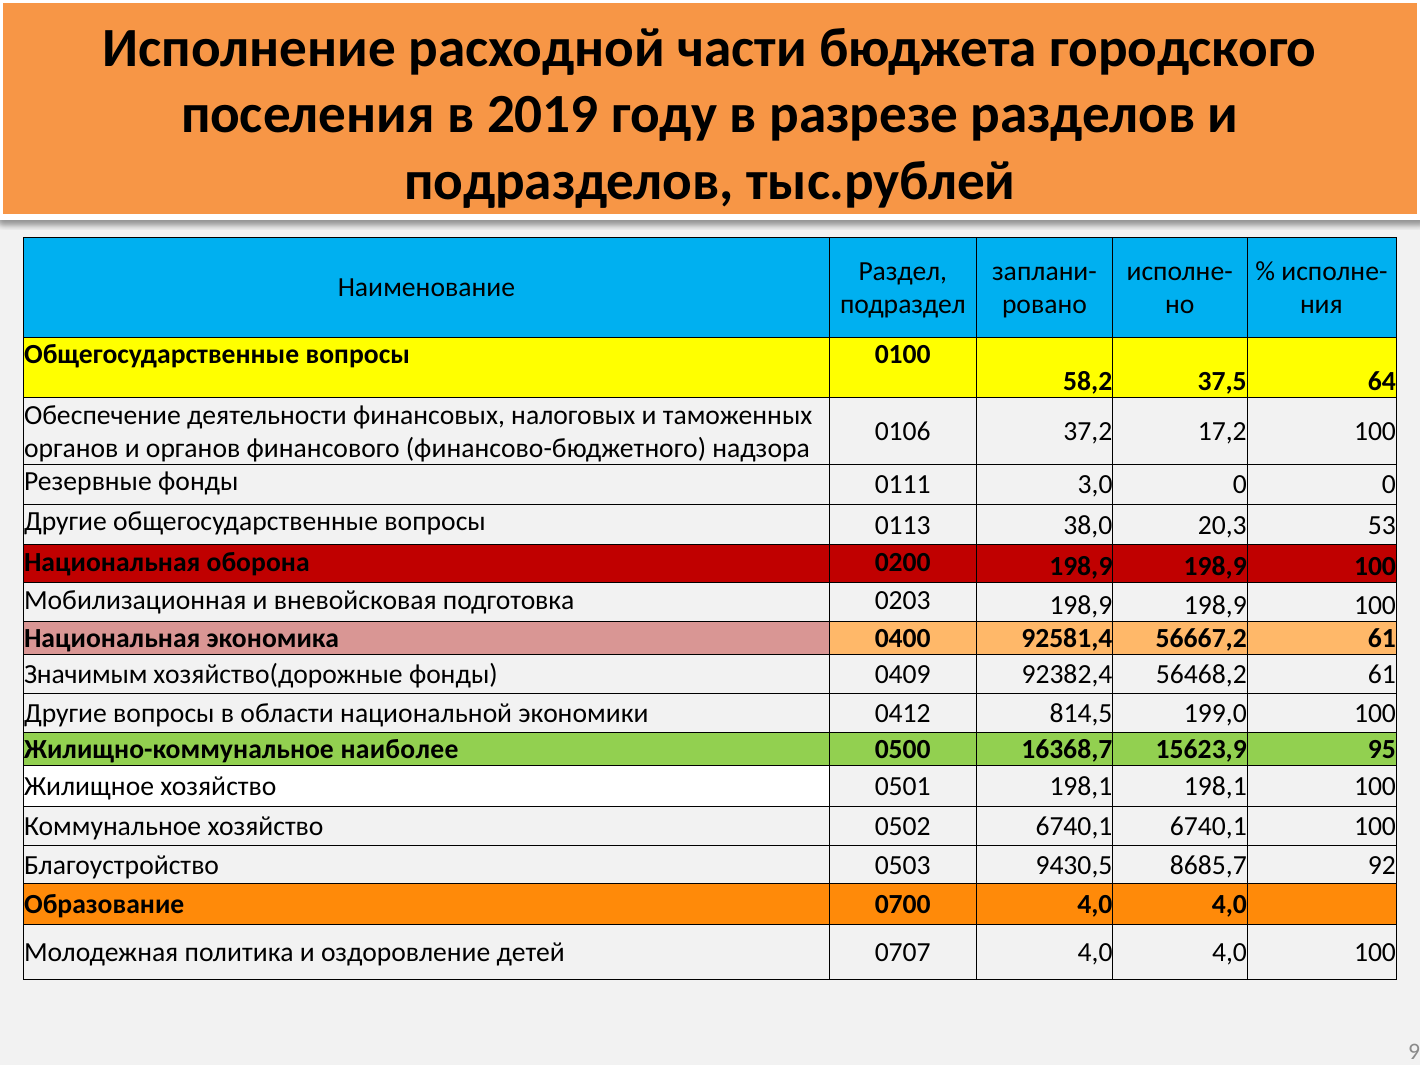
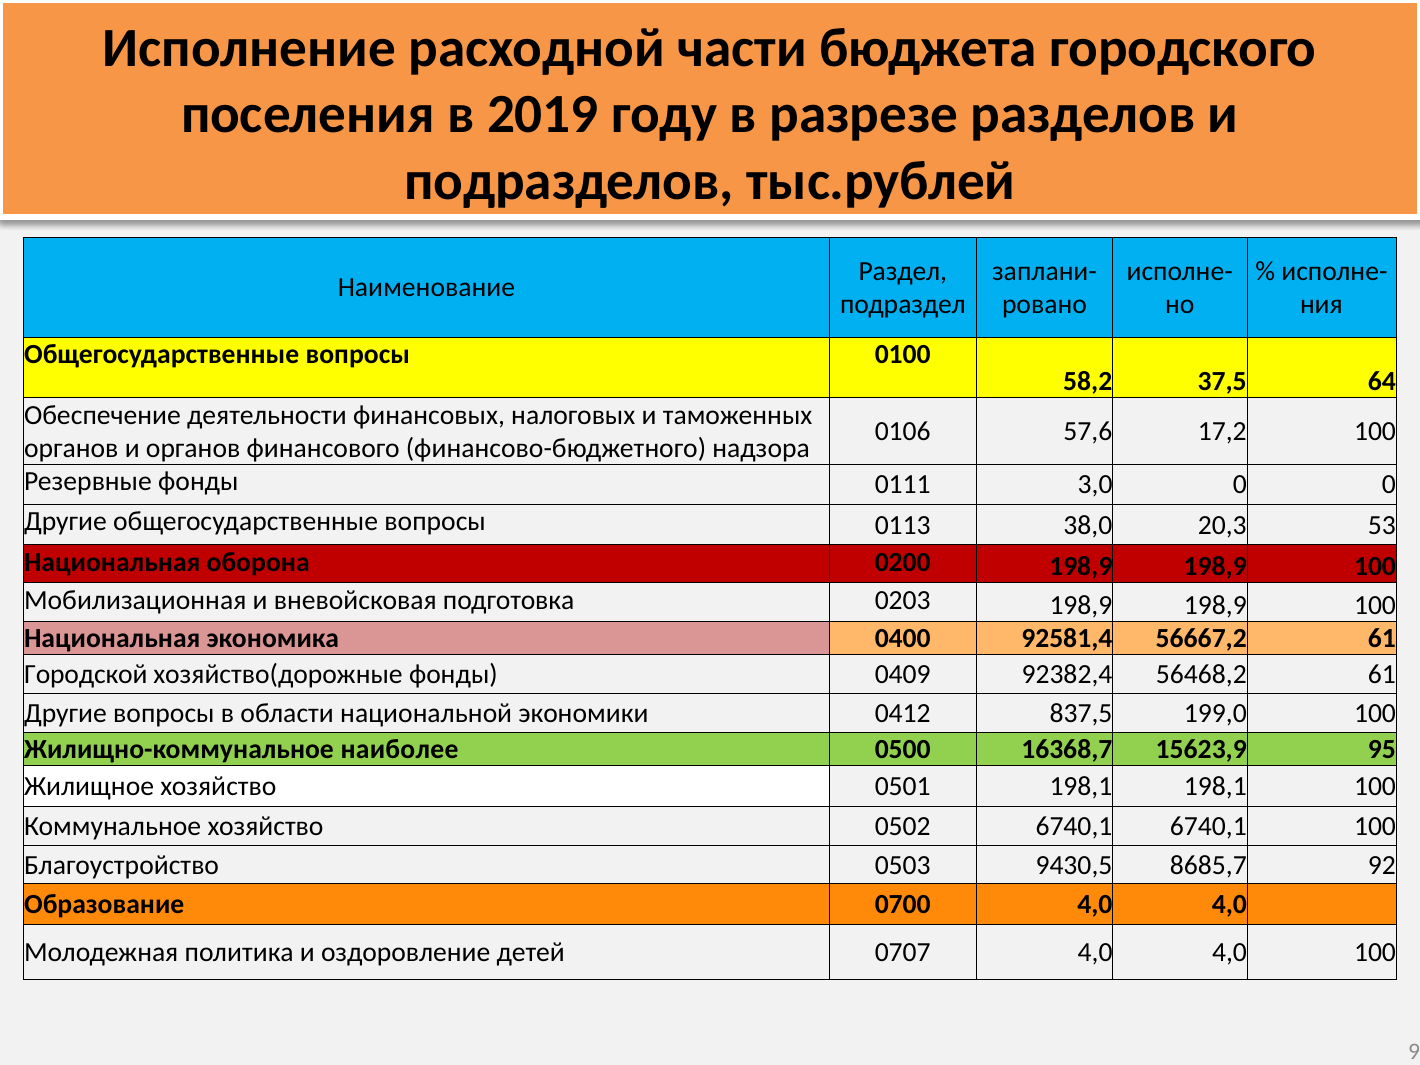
37,2: 37,2 -> 57,6 (1088, 431)
Значимым: Значимым -> Городской (86, 674)
814,5: 814,5 -> 837,5 (1081, 713)
